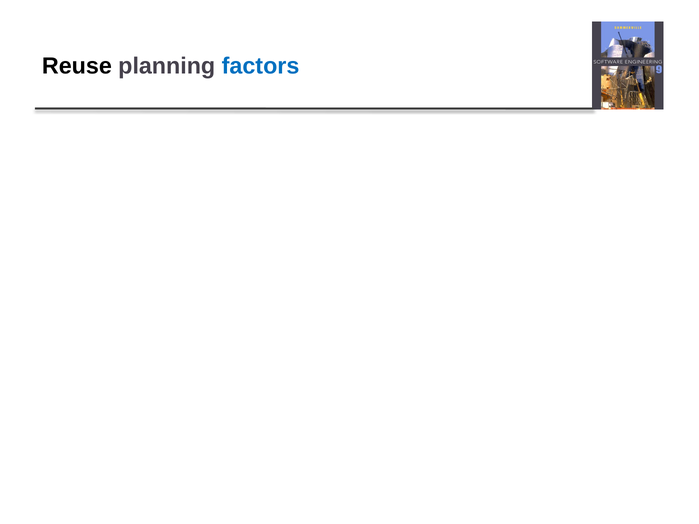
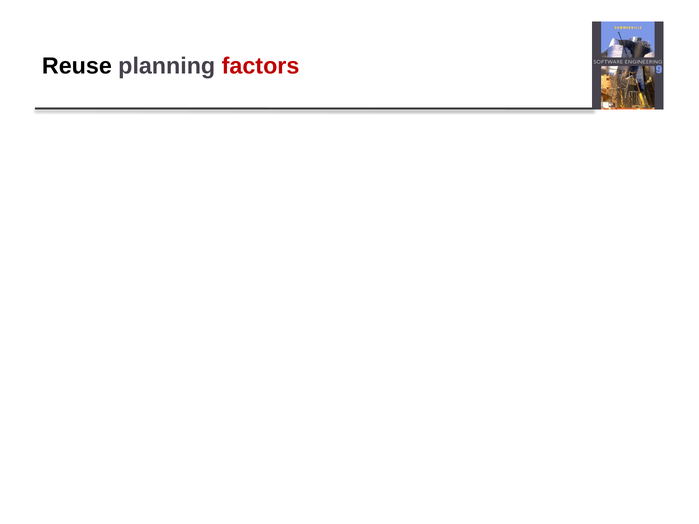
factors colour: blue -> red (261, 66)
